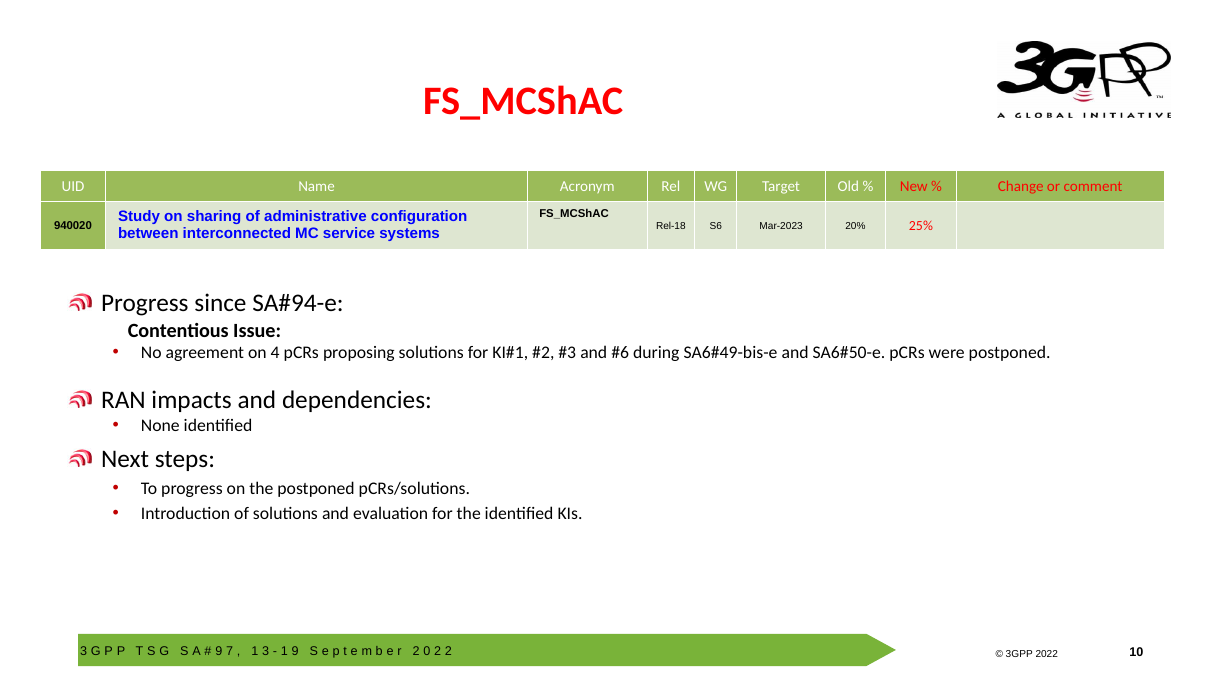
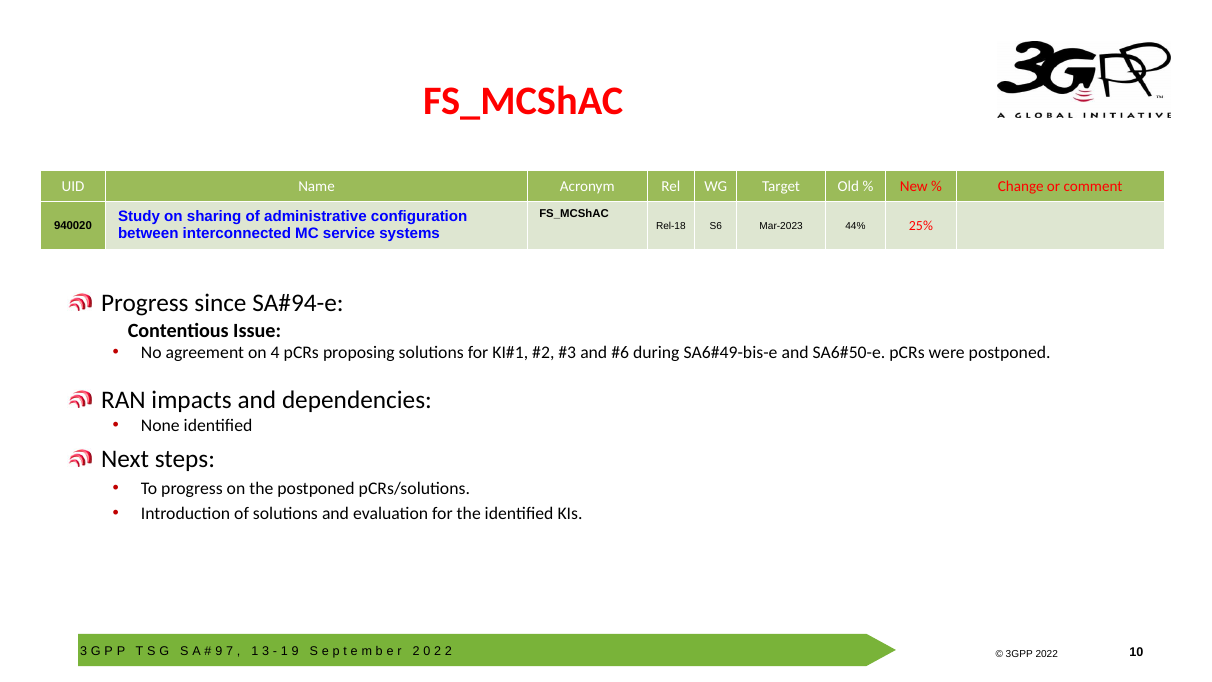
20%: 20% -> 44% (855, 226)
